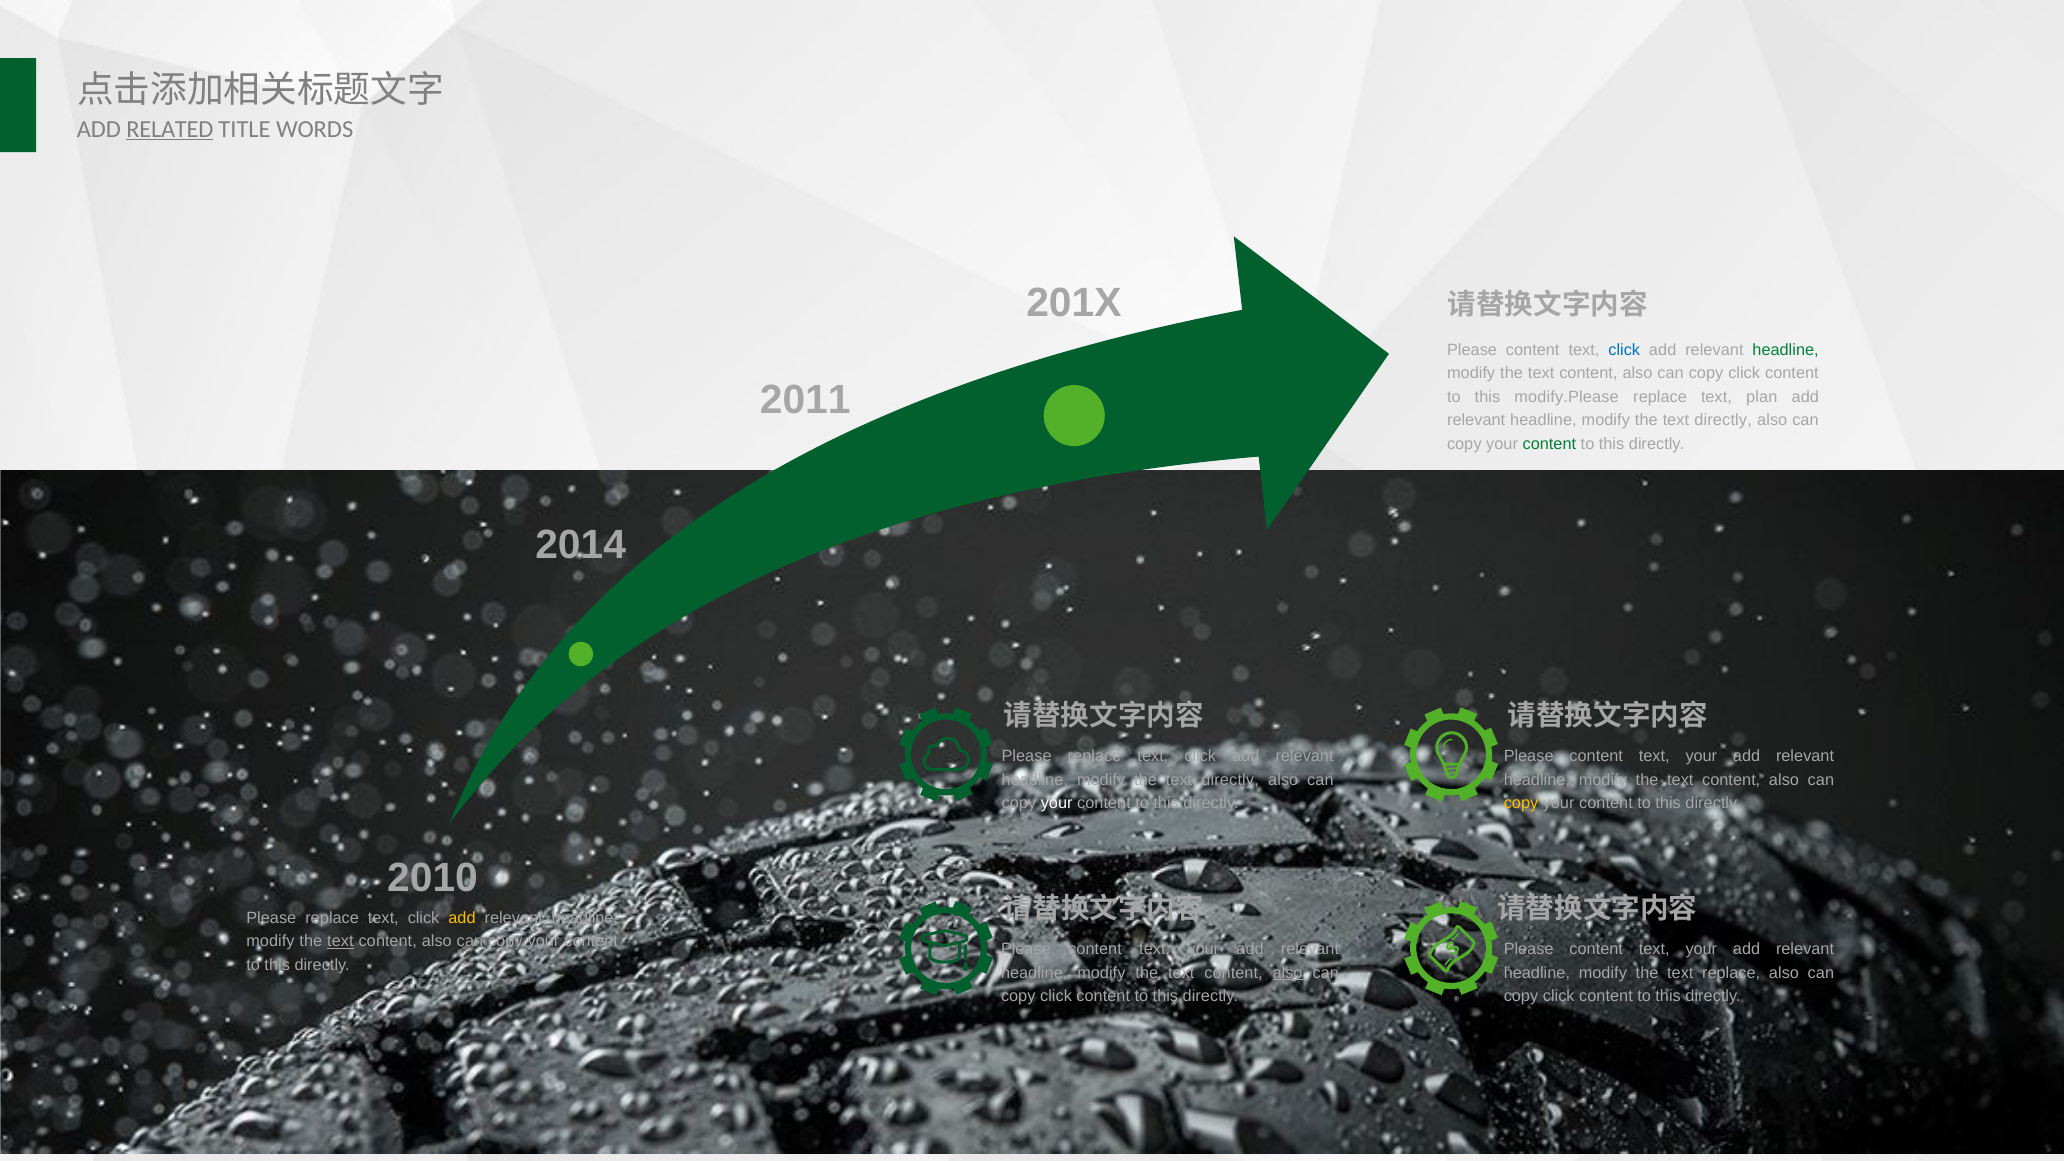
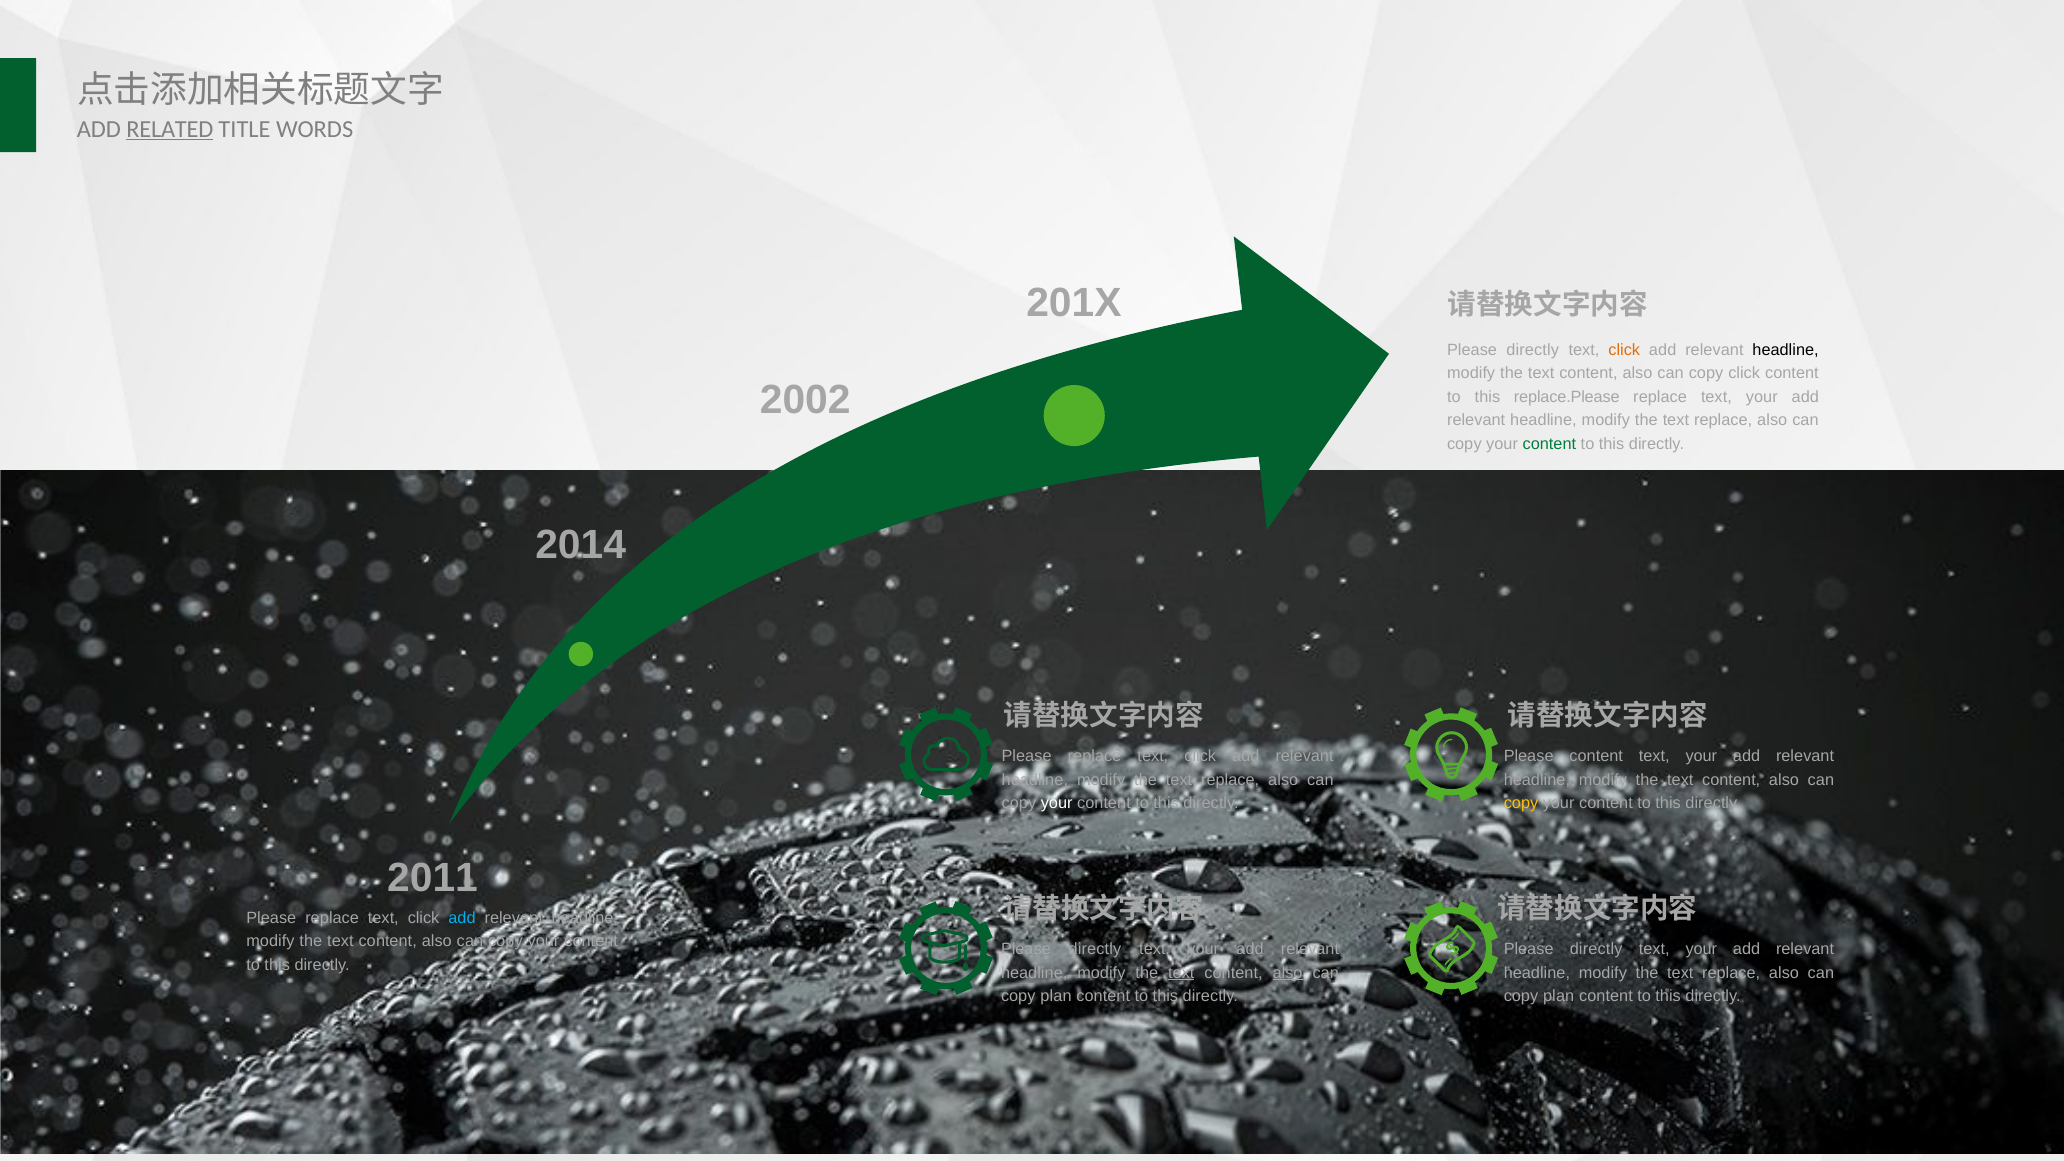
content: content -> directly (1533, 350)
click colour: blue -> orange (1624, 350)
headline colour: green -> black (1786, 350)
2011: 2011 -> 2002 (805, 400)
modify.Please: modify.Please -> replace.Please (1567, 397)
replace text plan: plan -> your (1762, 397)
directly: directly -> replace (1723, 420)
directly: directly -> replace (1230, 780)
2010: 2010 -> 2011 (433, 878)
add colour: yellow -> light blue (462, 918)
text underline: present -> none (340, 942)
content: content -> directly (1095, 949)
content: content -> directly (1596, 949)
text underline: none -> present (1181, 973)
click: click -> plan (1056, 996)
click: click -> plan (1559, 996)
